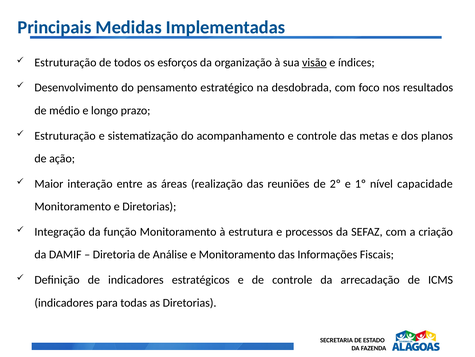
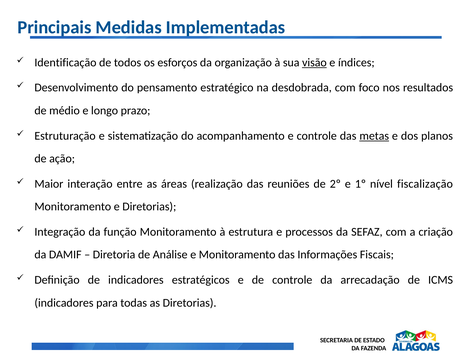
Estruturação: Estruturação -> Identificação (65, 62)
metas underline: none -> present (374, 135)
capacidade: capacidade -> fiscalização (425, 183)
